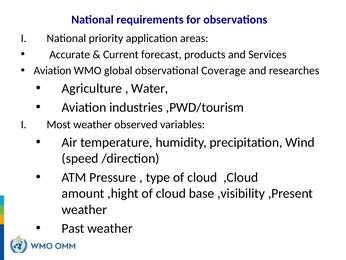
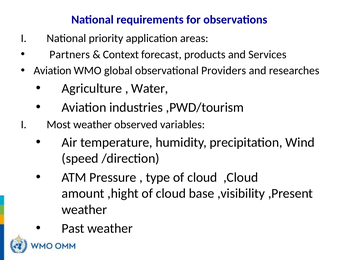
Accurate: Accurate -> Partners (70, 54)
Current: Current -> Context (121, 54)
Coverage: Coverage -> Providers (224, 71)
